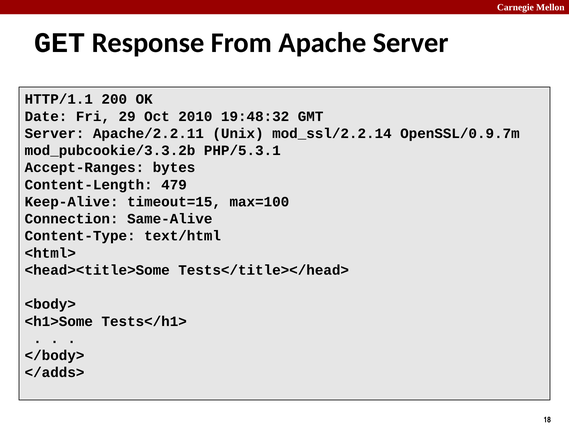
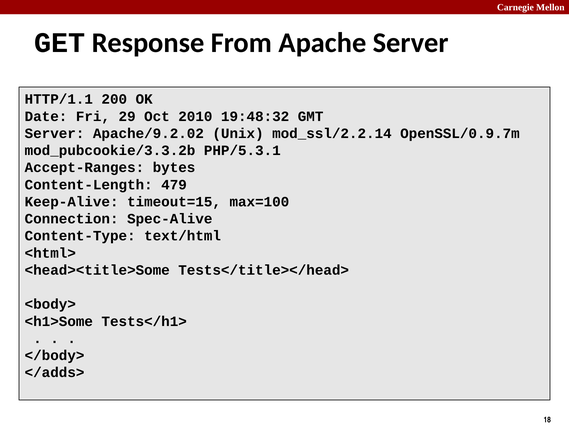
Apache/2.2.11: Apache/2.2.11 -> Apache/9.2.02 (148, 133)
Same-Alive: Same-Alive -> Spec-Alive (170, 219)
